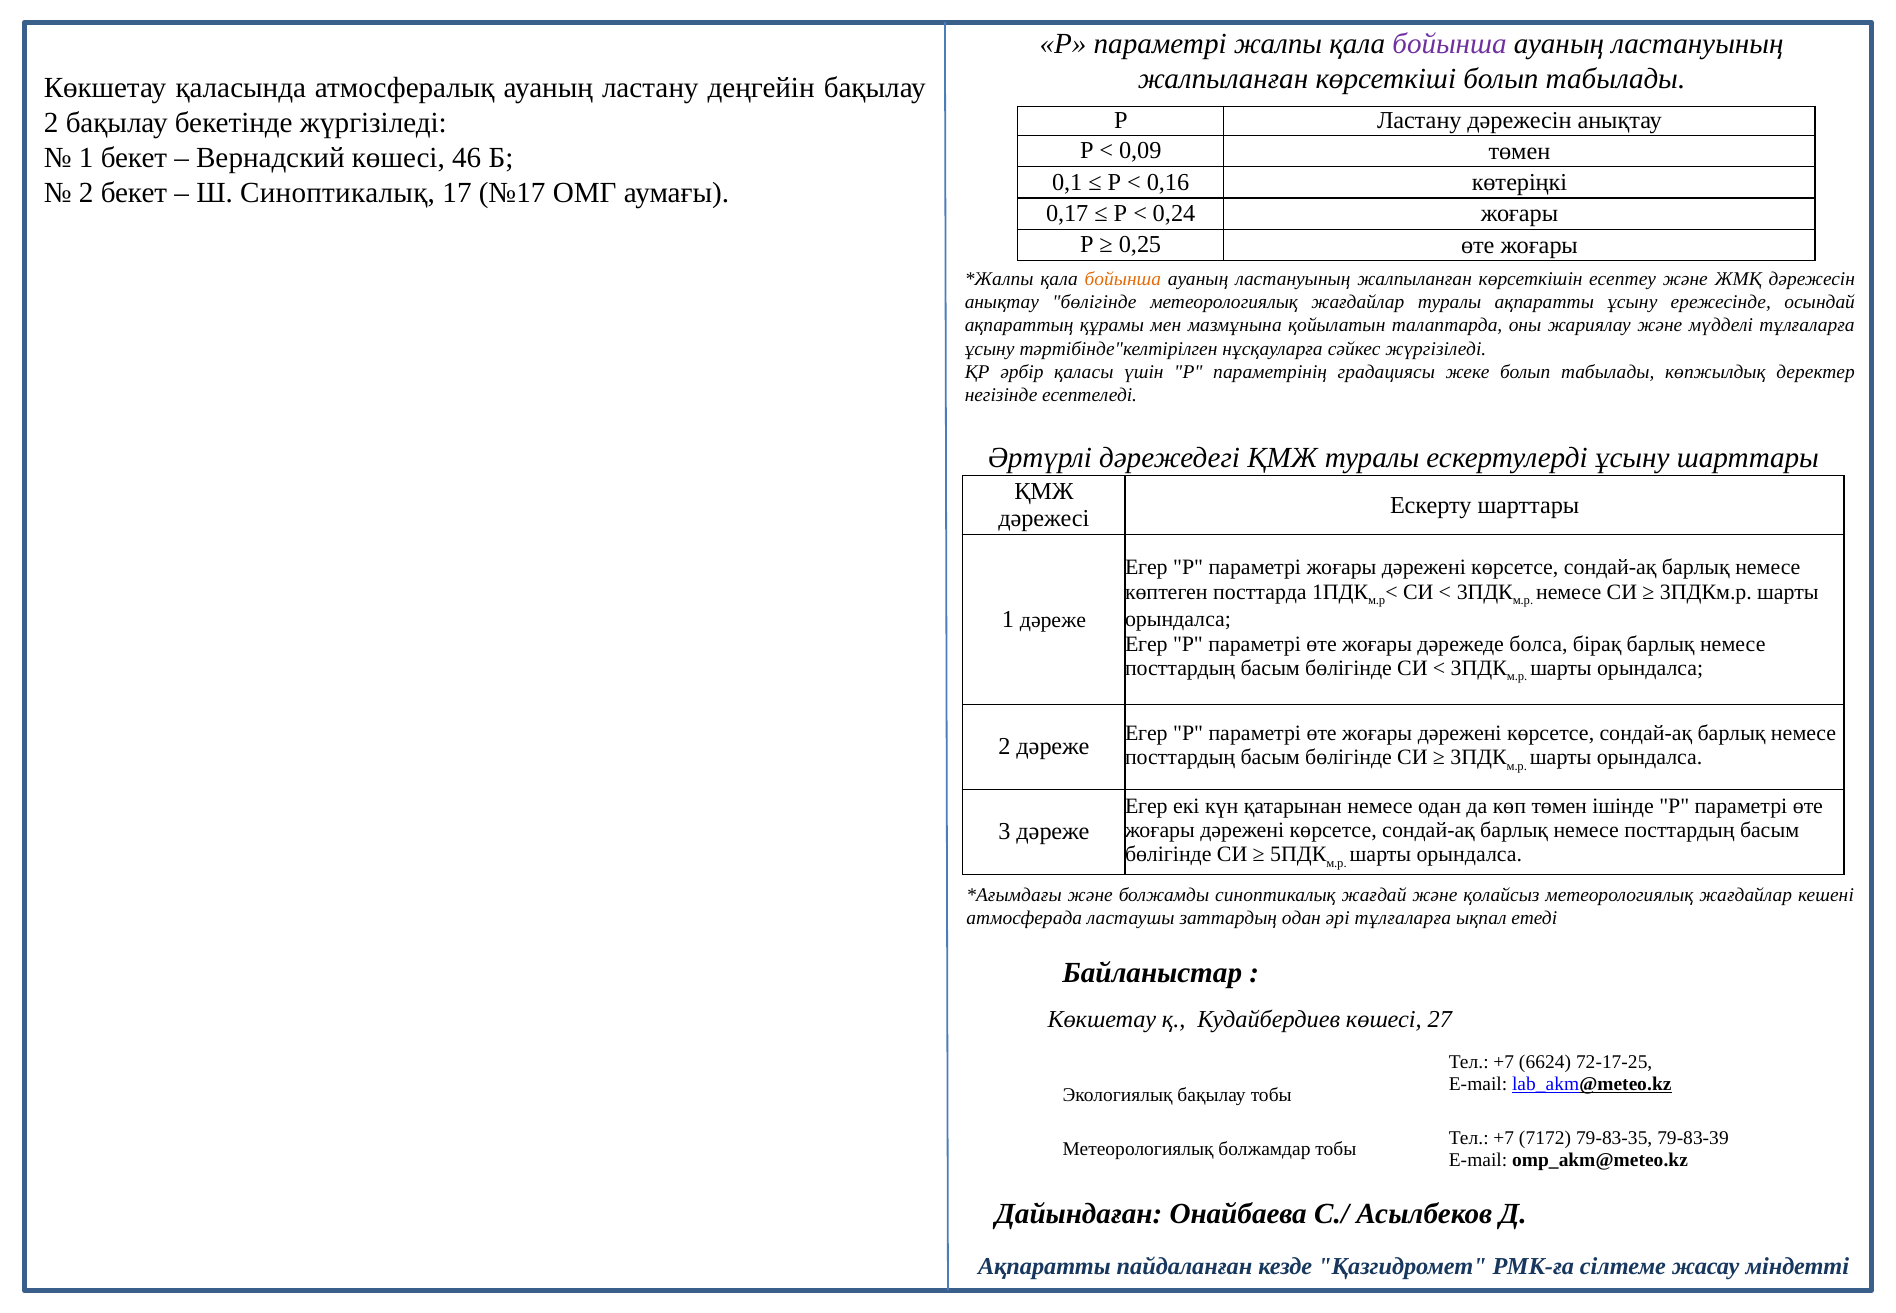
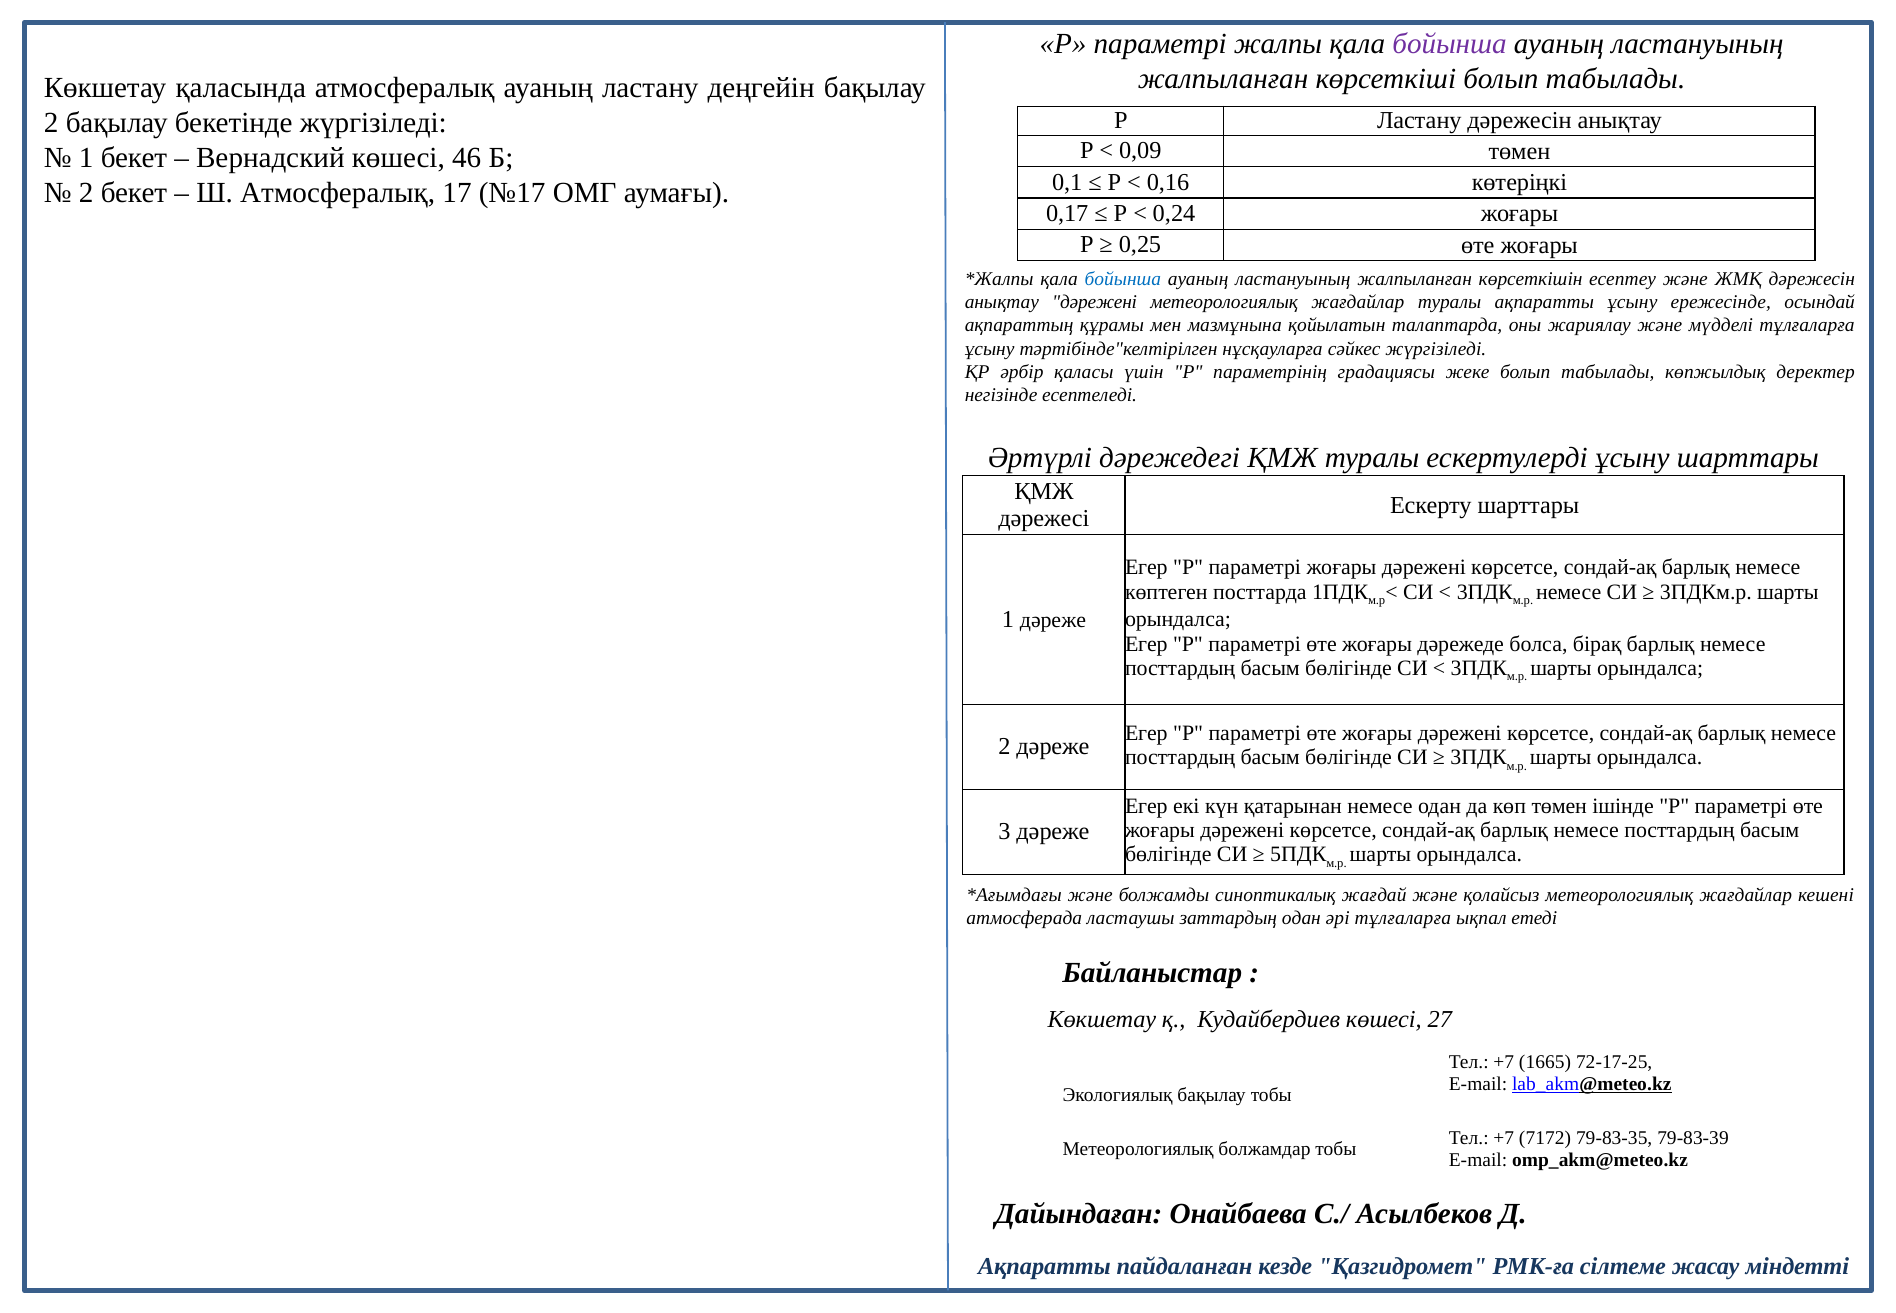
Ш Синоптикалық: Синоптикалық -> Атмосфералық (338, 193)
бойынша colour: orange -> blue (1123, 279)
анықтау бөлігінде: бөлігінде -> дәрежені (1095, 302)
6624: 6624 -> 1665 (1545, 1062)
